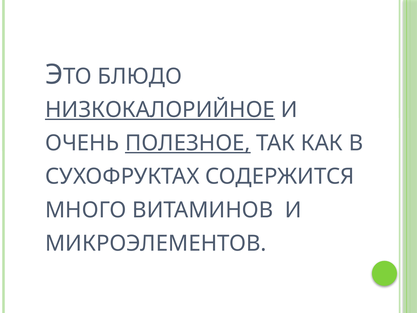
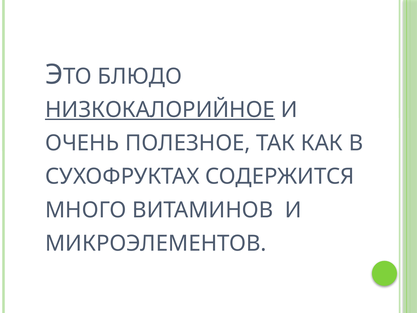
ПОЛЕЗНОЕ underline: present -> none (188, 143)
